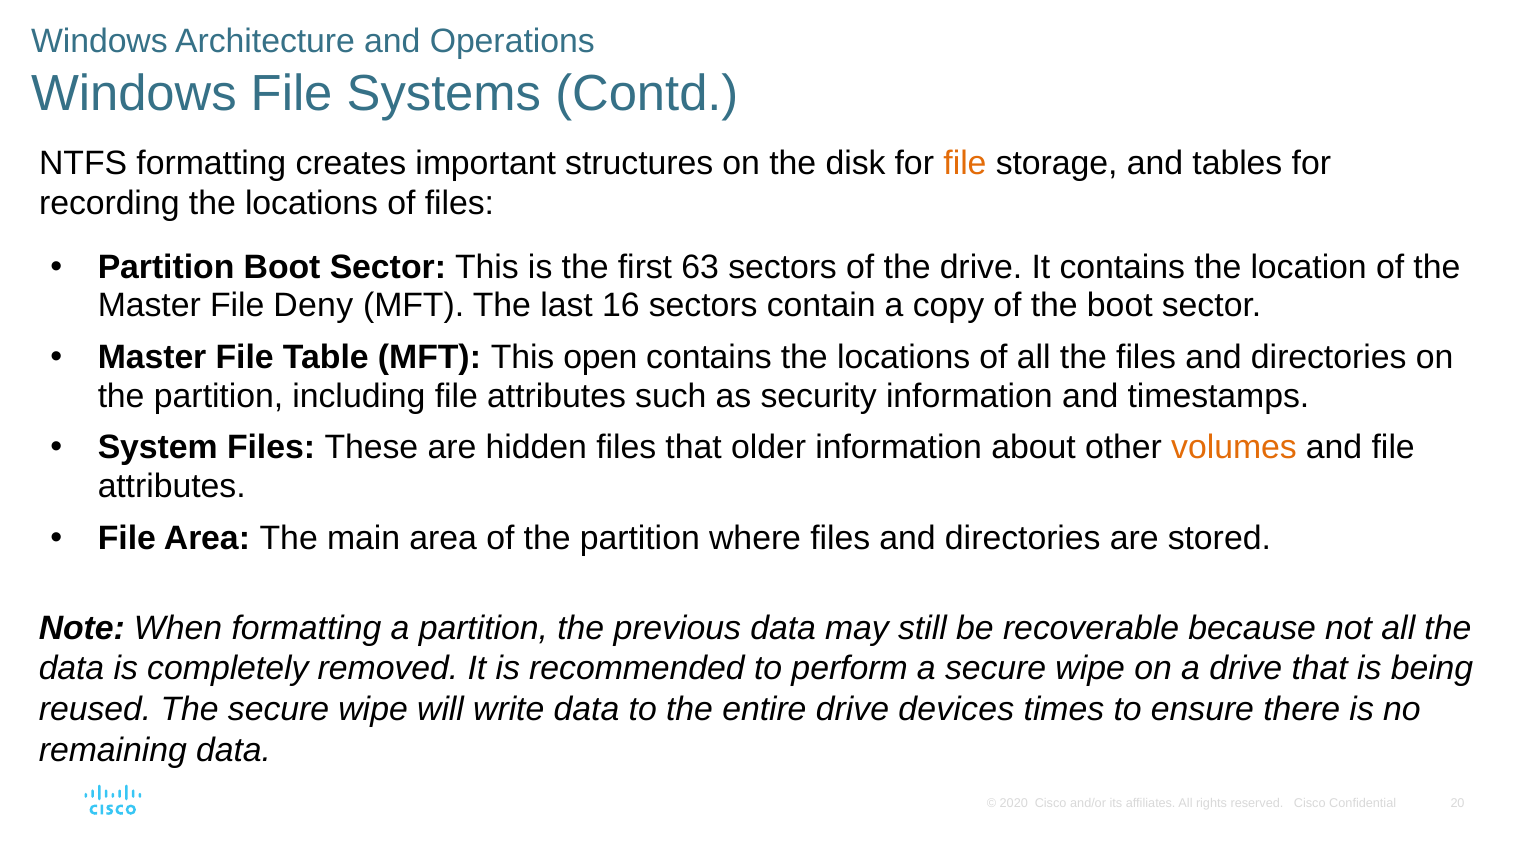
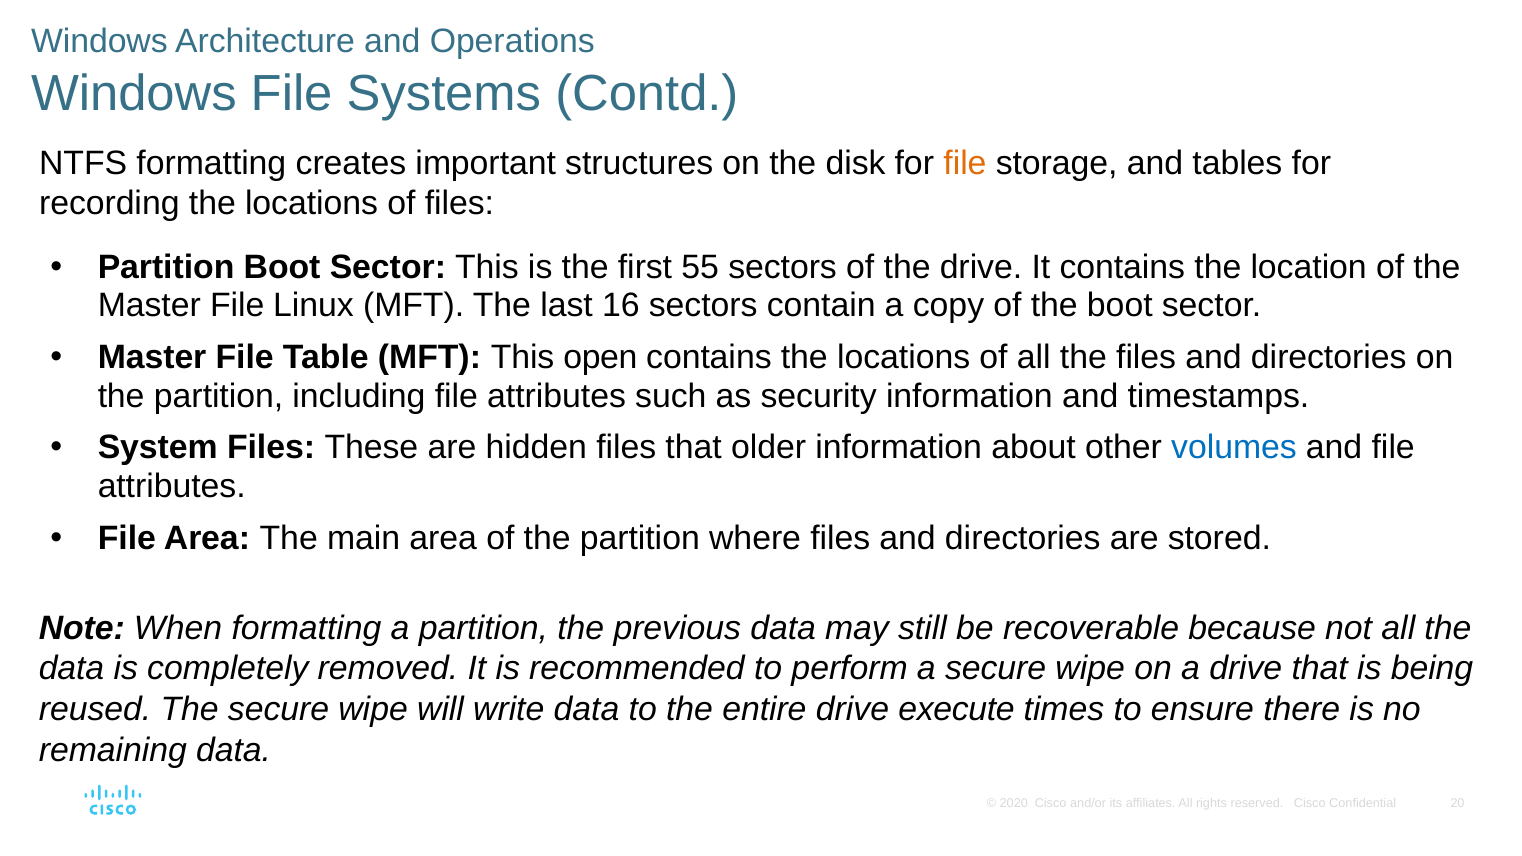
63: 63 -> 55 (700, 267)
Deny: Deny -> Linux (314, 306)
volumes colour: orange -> blue (1234, 448)
devices: devices -> execute (957, 709)
